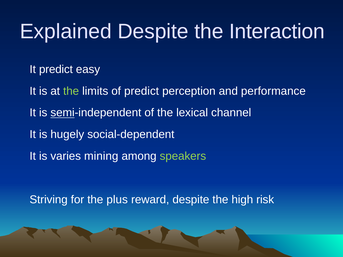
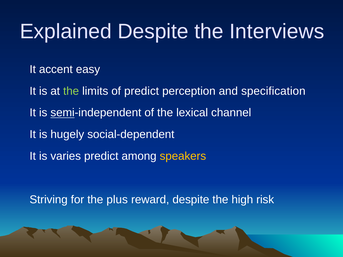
Interaction: Interaction -> Interviews (277, 31)
It predict: predict -> accent (56, 69)
performance: performance -> specification (273, 91)
varies mining: mining -> predict (101, 156)
speakers colour: light green -> yellow (183, 156)
